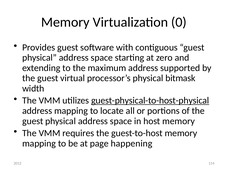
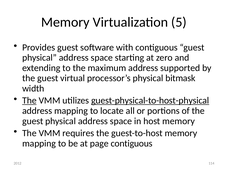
0: 0 -> 5 (179, 22)
The underline: none -> present (29, 101)
page happening: happening -> contiguous (132, 143)
